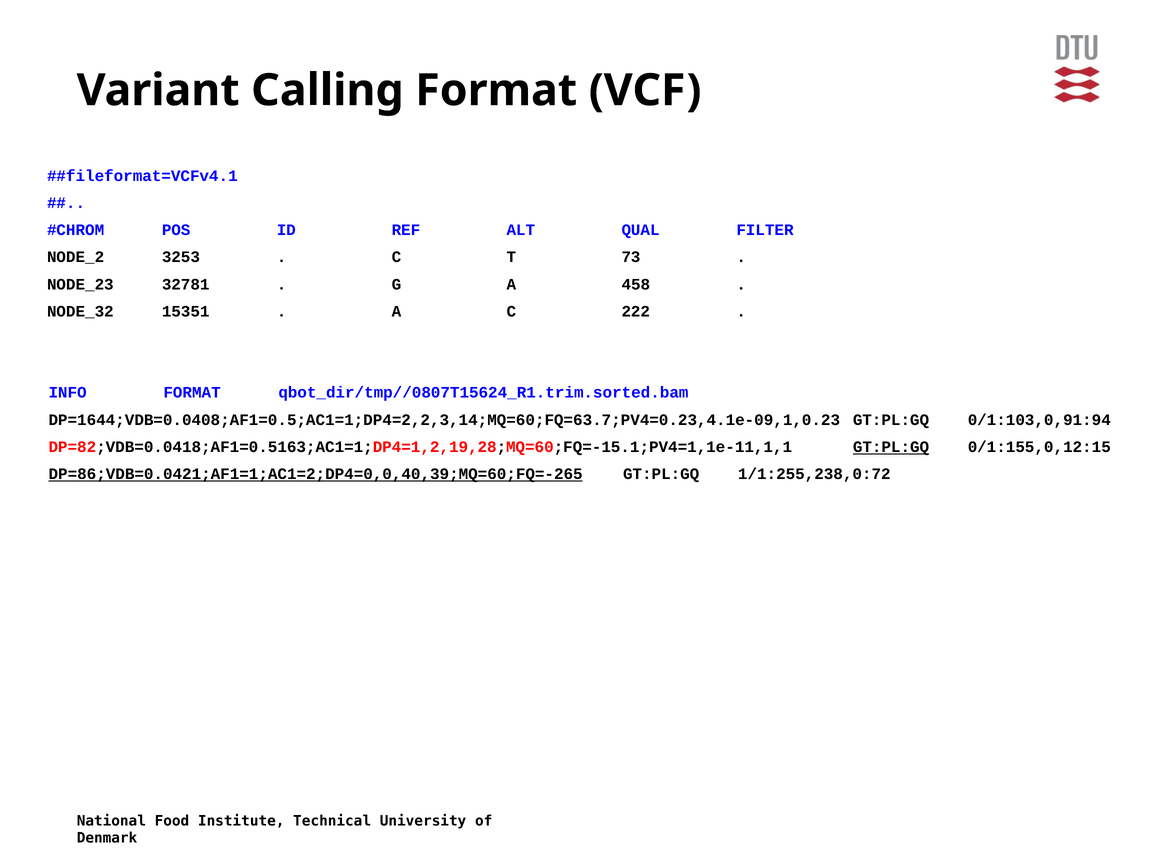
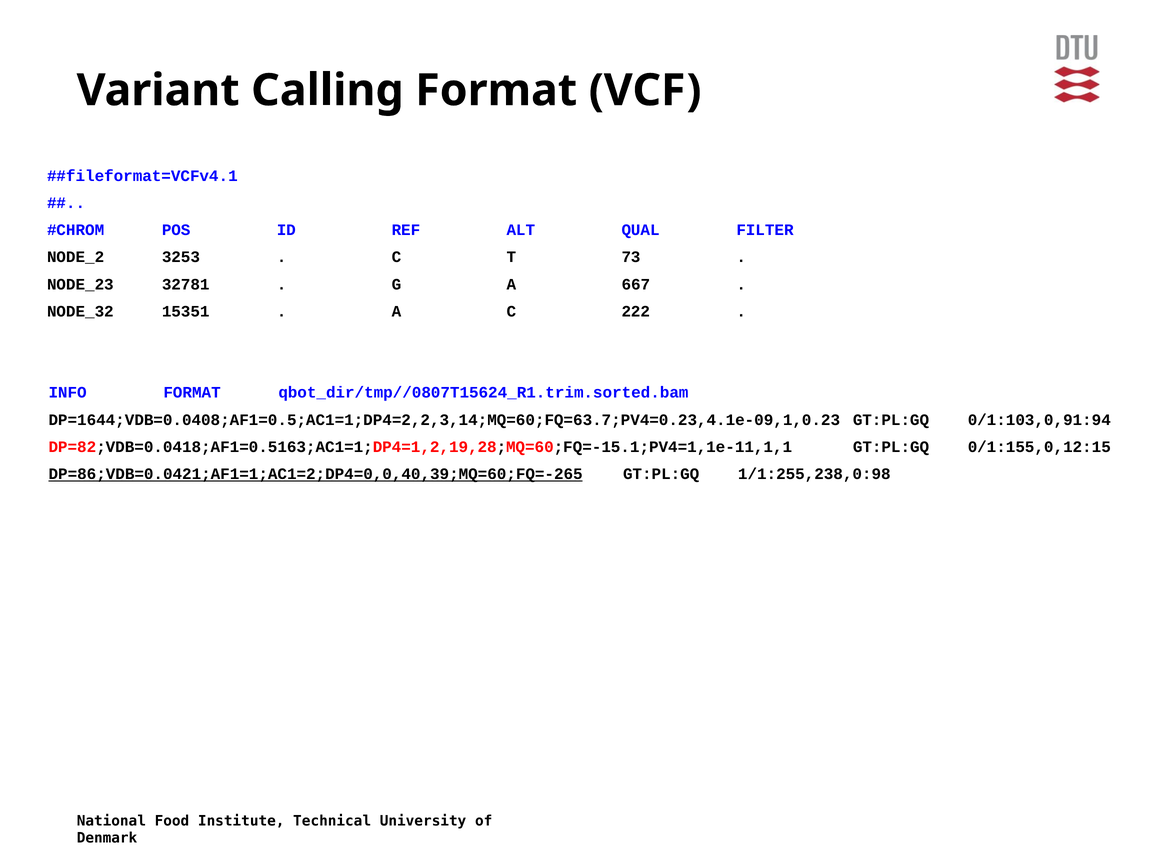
458: 458 -> 667 (636, 284)
GT:PL:GQ underline: present -> none (891, 447)
1/1:255,238,0:72: 1/1:255,238,0:72 -> 1/1:255,238,0:98 (814, 474)
